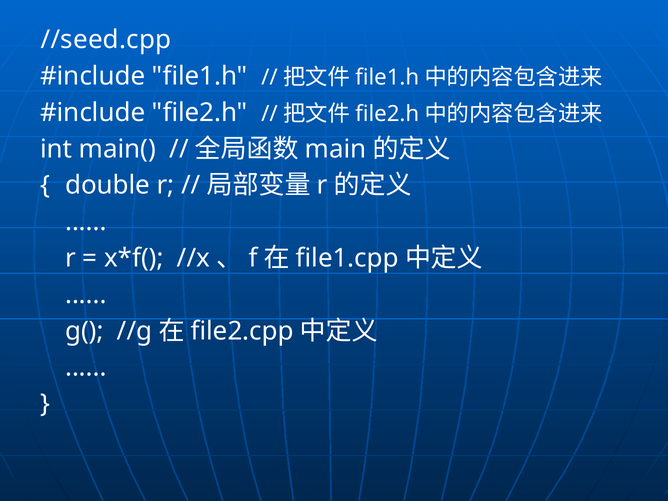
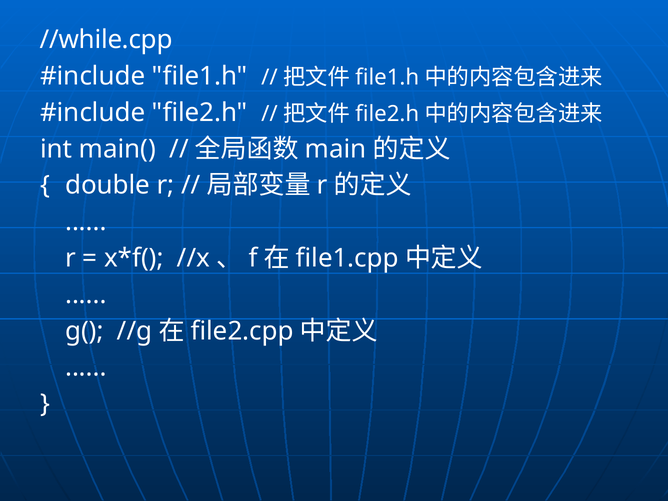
//seed.cpp: //seed.cpp -> //while.cpp (106, 40)
